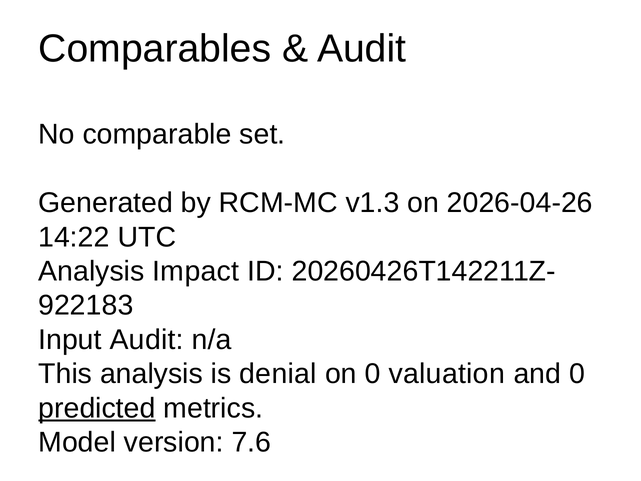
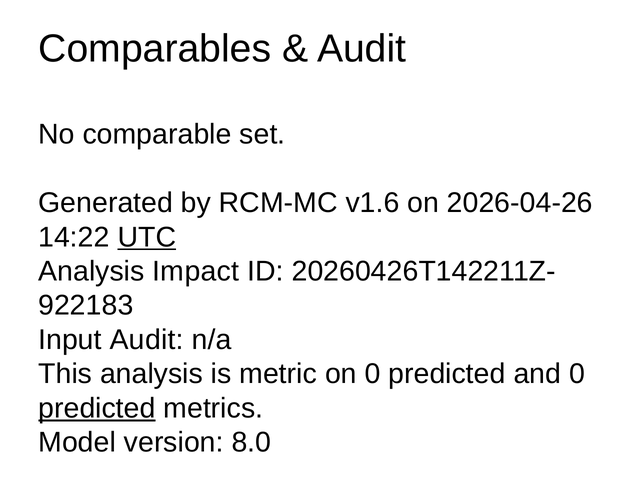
v1.3: v1.3 -> v1.6 (372, 203)
UTC underline: none -> present (147, 237)
denial: denial -> metric (278, 374)
on 0 valuation: valuation -> predicted (447, 374)
7.6: 7.6 -> 8.0 (251, 442)
